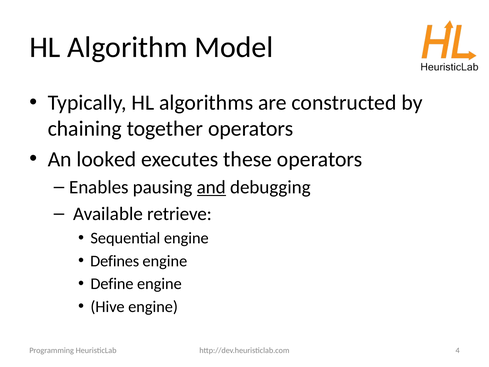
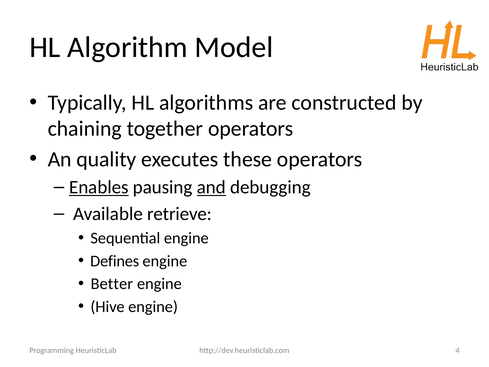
looked: looked -> quality (106, 159)
Enables underline: none -> present (99, 187)
Define: Define -> Better (112, 284)
